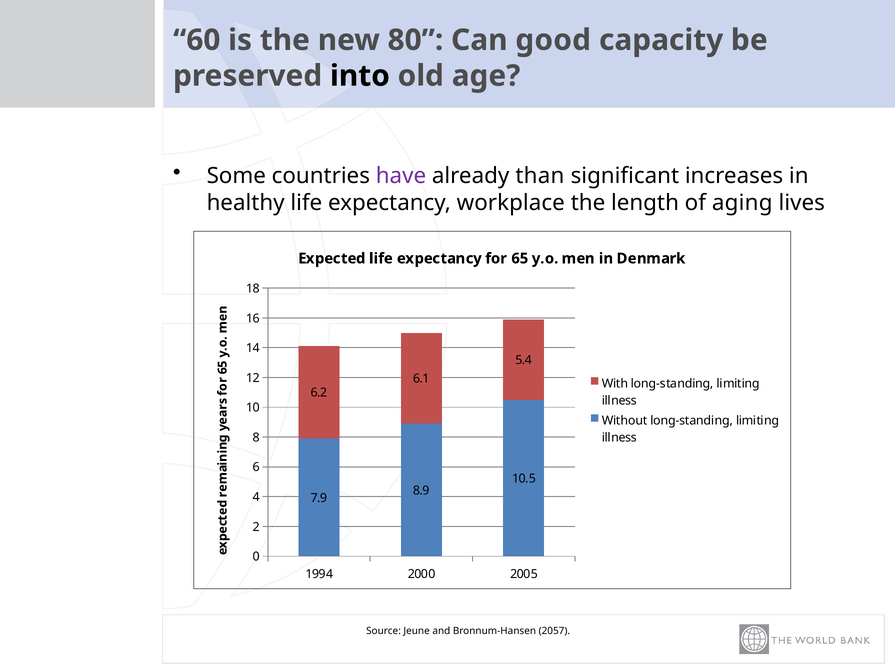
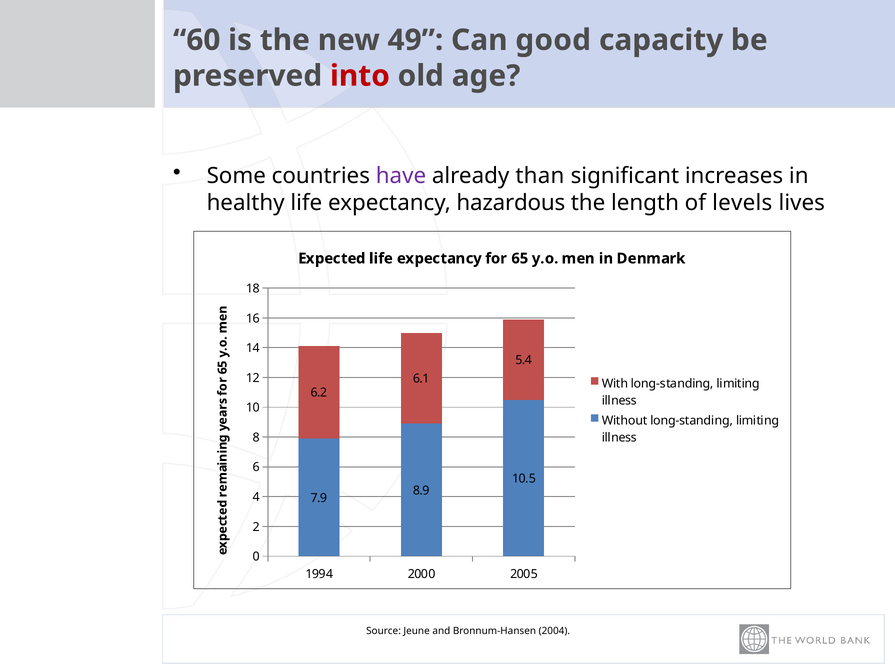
80: 80 -> 49 (415, 40)
into colour: black -> red (360, 76)
workplace: workplace -> hazardous (511, 203)
aging: aging -> levels (742, 203)
2057: 2057 -> 2004 (554, 631)
